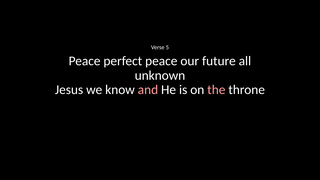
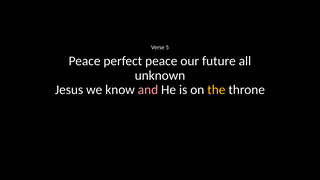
the colour: pink -> yellow (216, 90)
